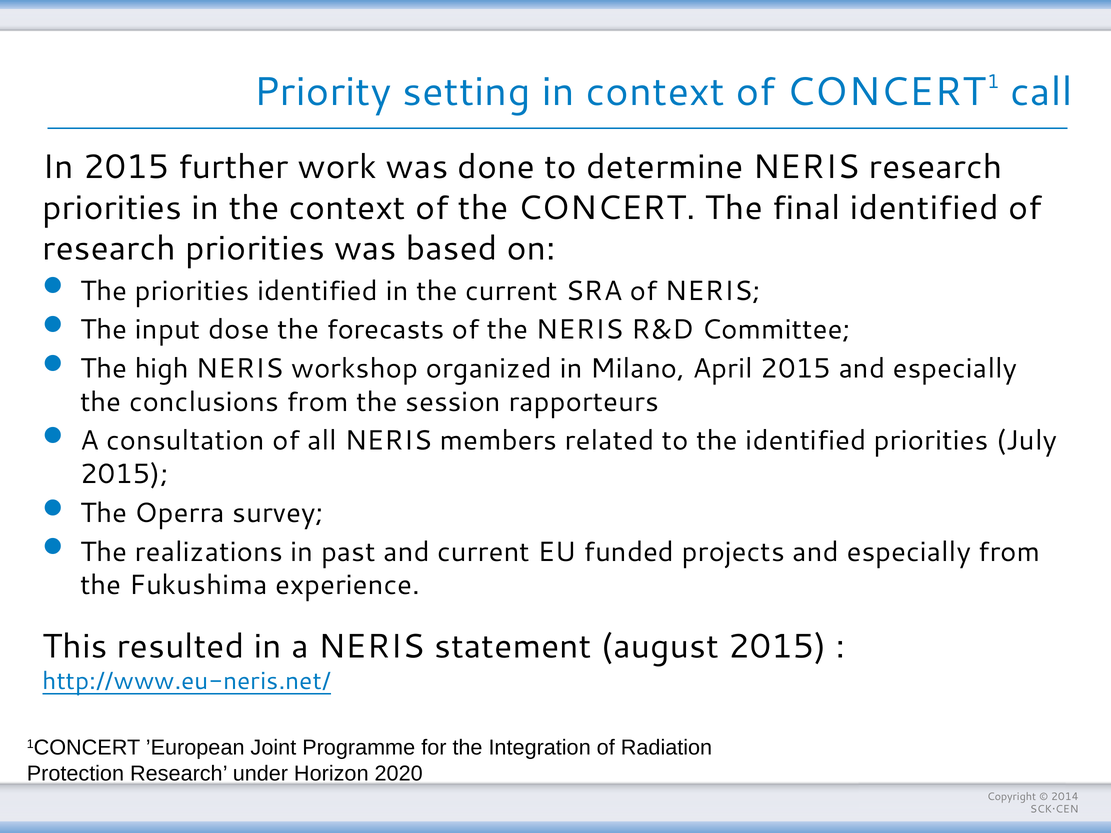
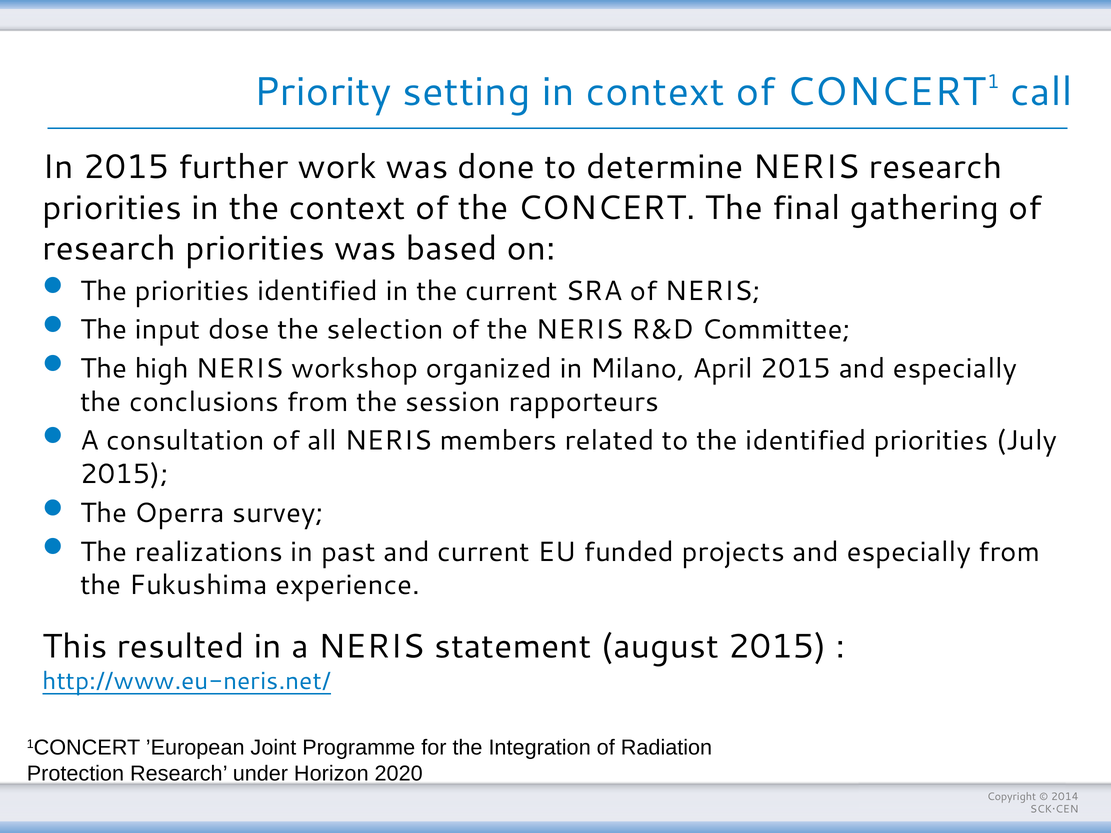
final identified: identified -> gathering (924, 208)
forecasts: forecasts -> selection (385, 330)
